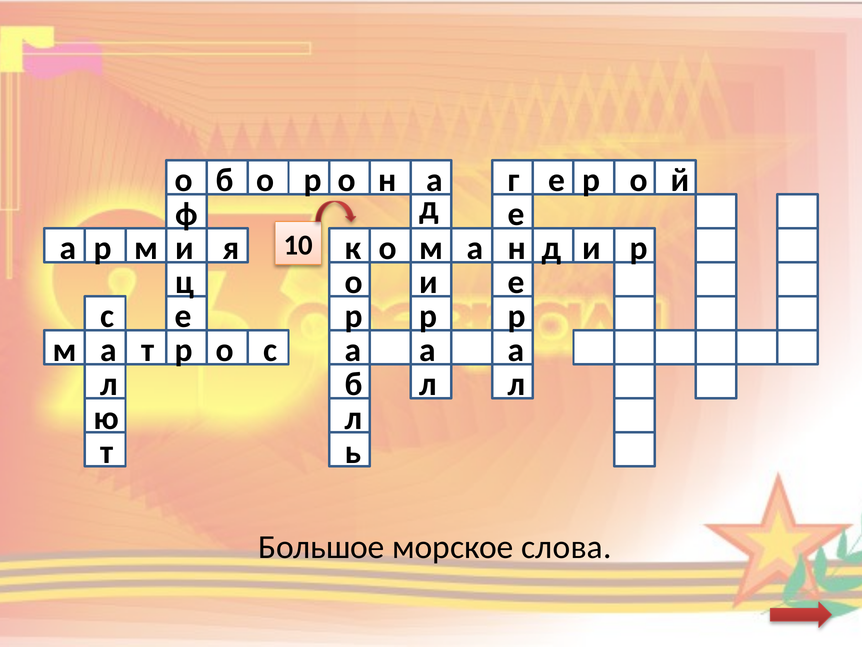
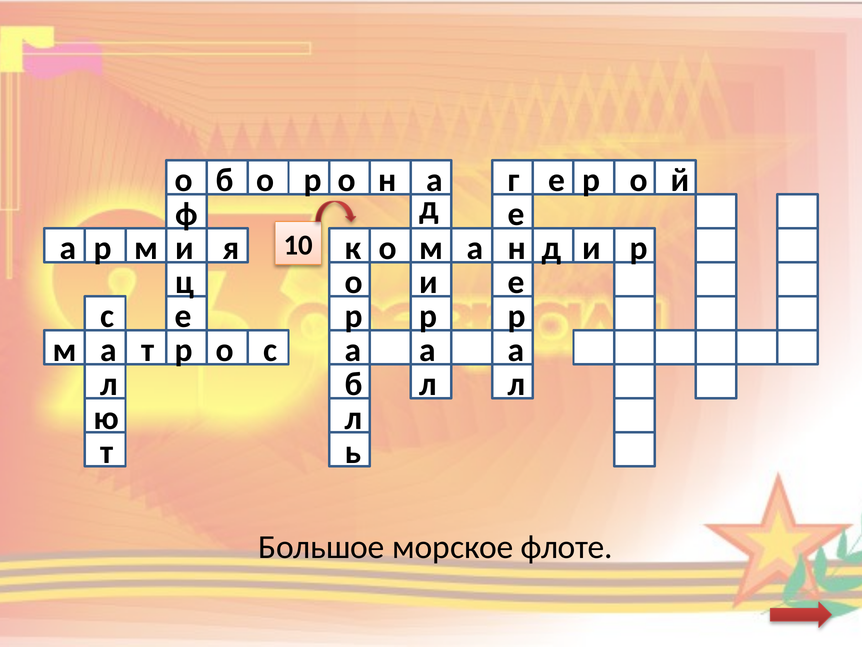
слова: слова -> флоте (567, 547)
